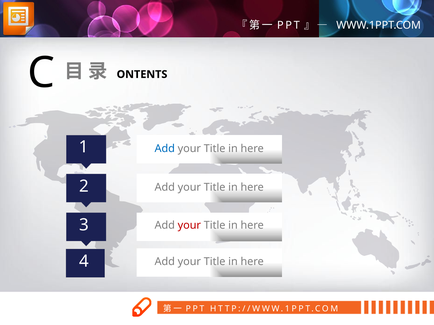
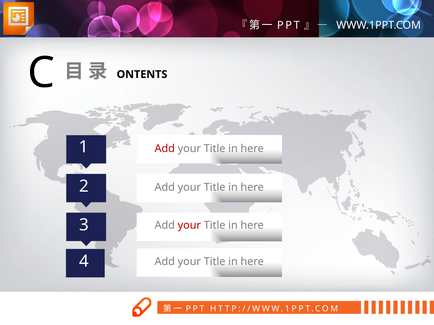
Add colour: blue -> red (165, 149)
